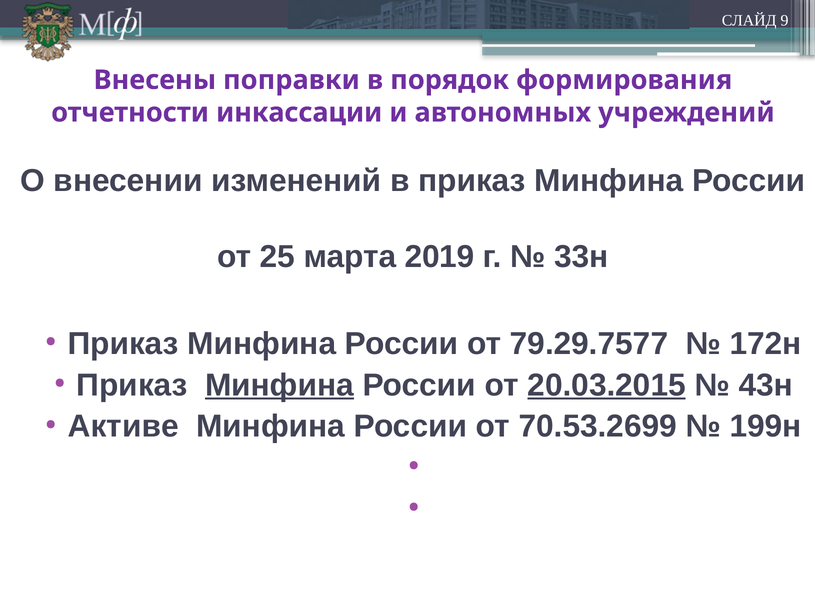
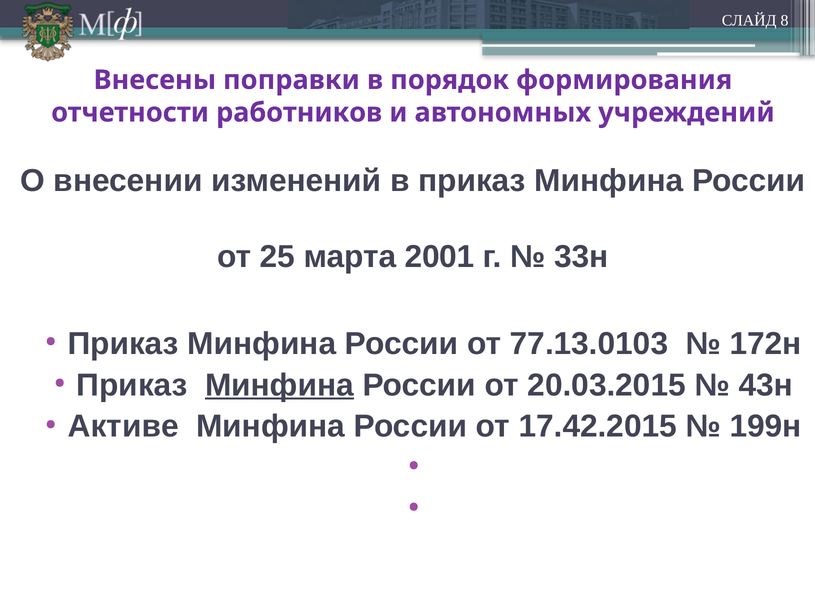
9: 9 -> 8 (785, 20)
инкассации: инкассации -> работников (299, 113)
2019: 2019 -> 2001 (440, 257)
79.29.7577: 79.29.7577 -> 77.13.0103 (589, 344)
20.03.2015 underline: present -> none (607, 385)
70.53.2699: 70.53.2699 -> 17.42.2015 (598, 427)
